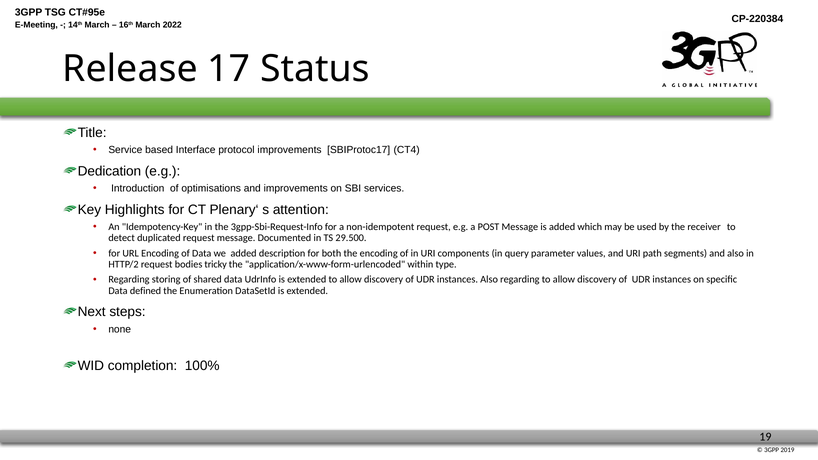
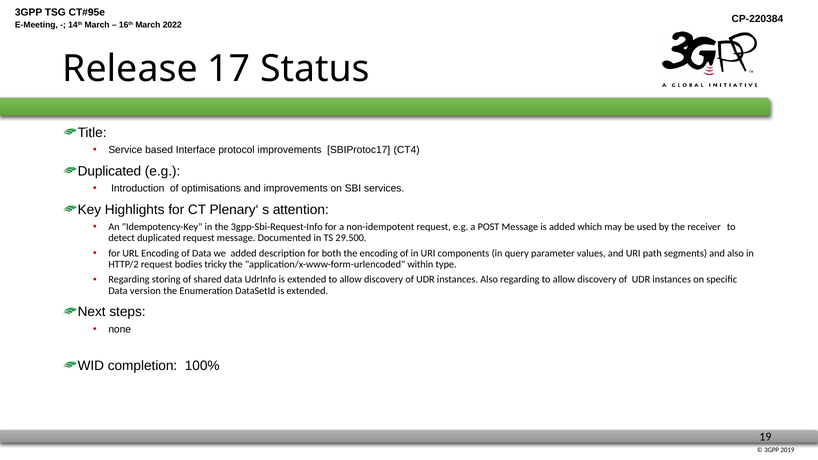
Dedication: Dedication -> Duplicated (109, 171)
defined: defined -> version (145, 291)
